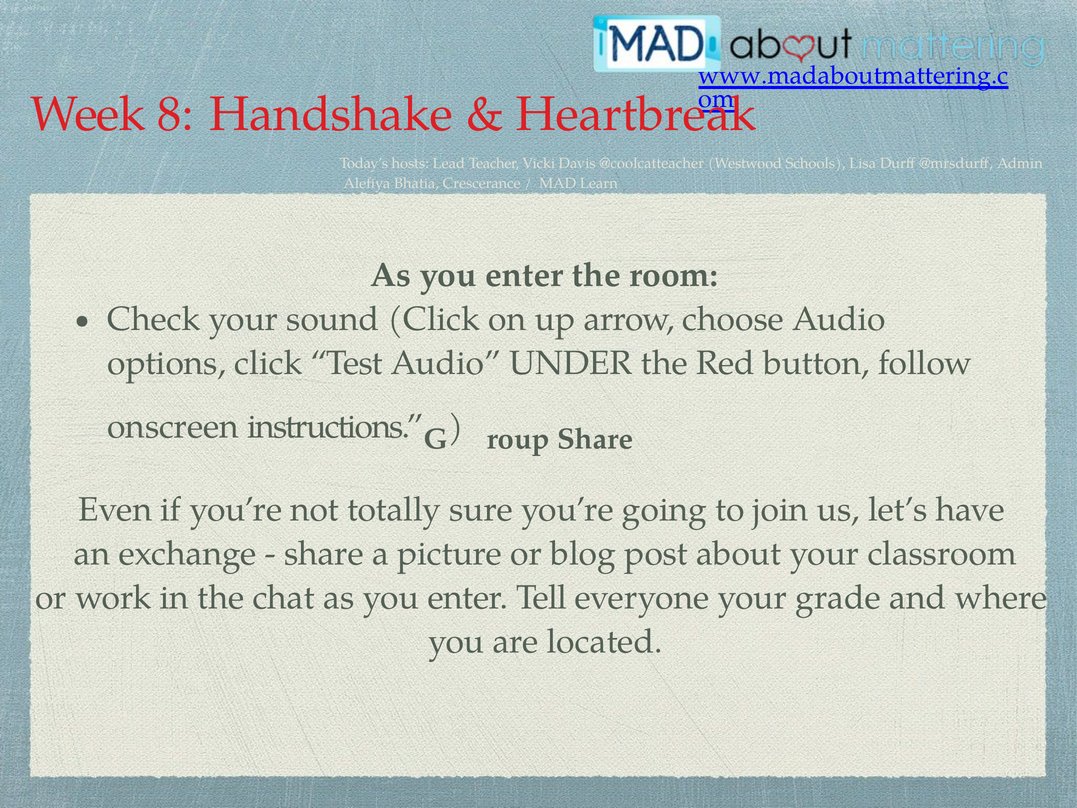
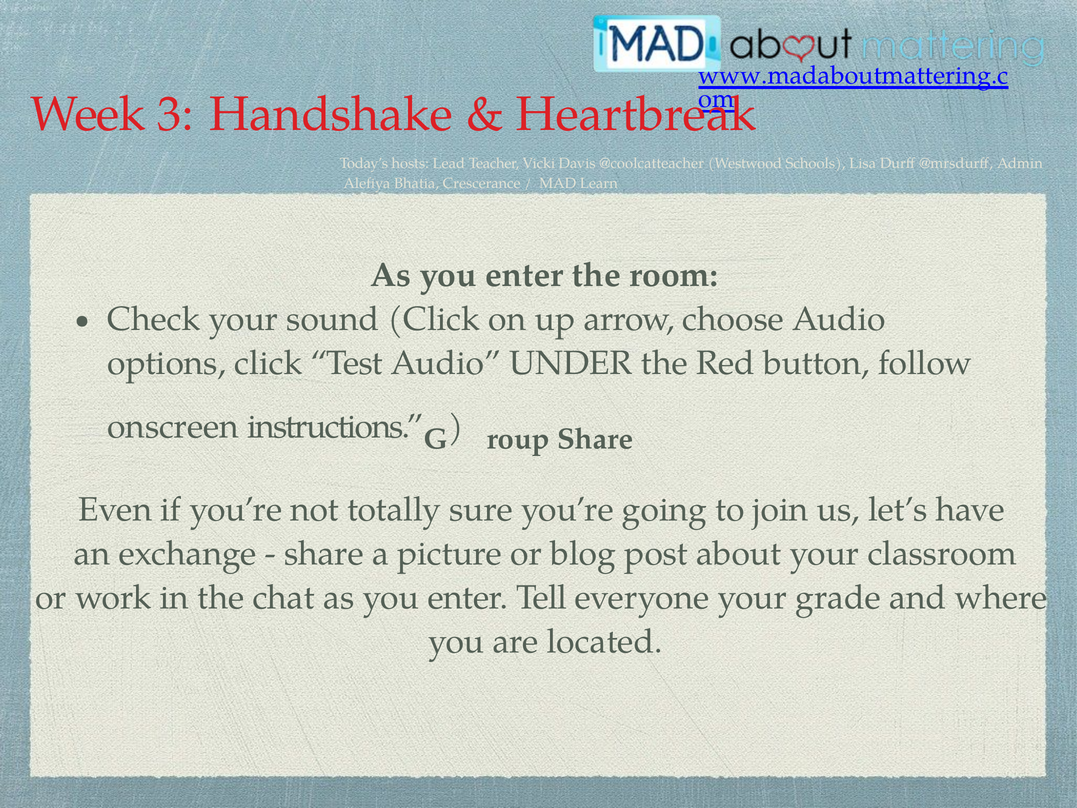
8: 8 -> 3 (176, 114)
